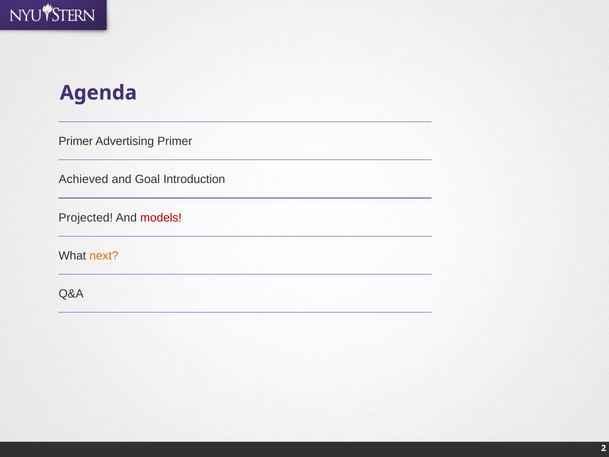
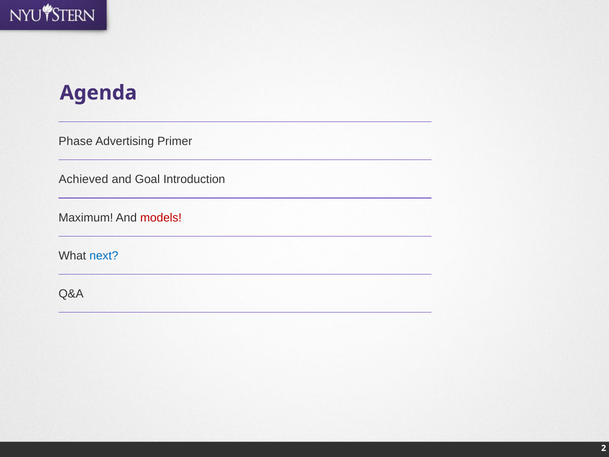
Primer: Primer -> Phase (76, 141)
Projected: Projected -> Maximum (86, 218)
next colour: orange -> blue (104, 256)
